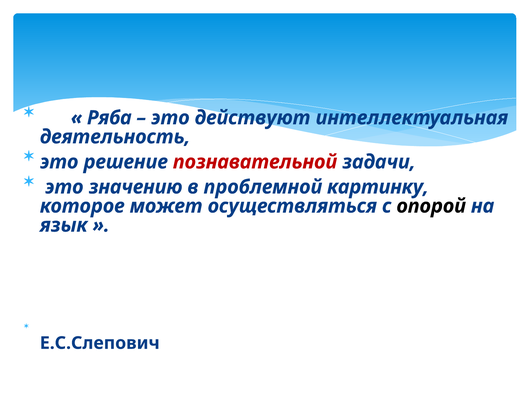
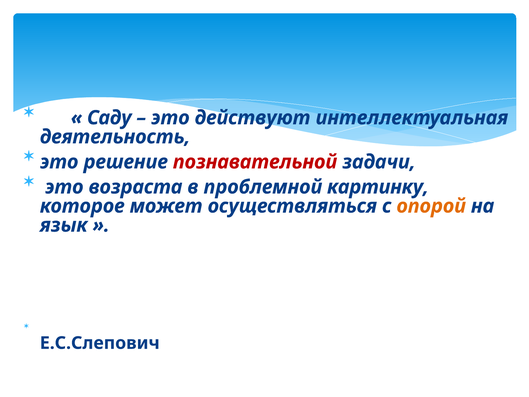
Ряба: Ряба -> Саду (109, 118)
значению: значению -> возраста (136, 187)
опорой colour: black -> orange (431, 206)
